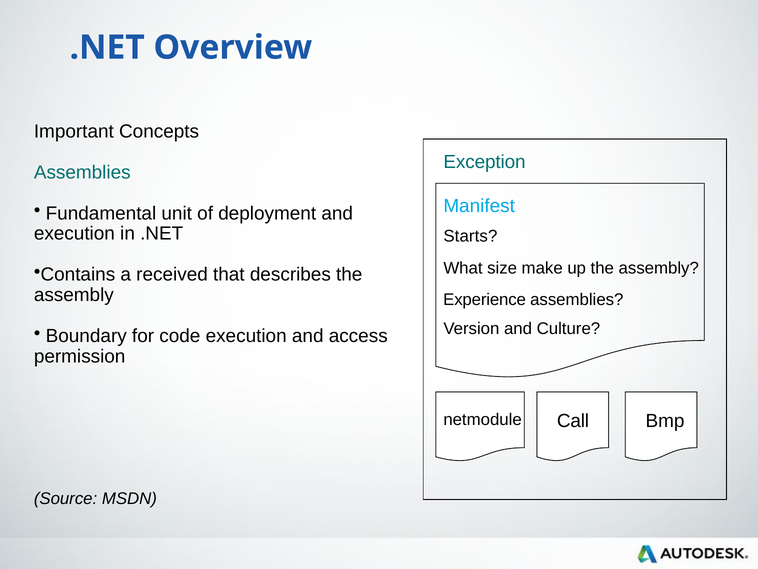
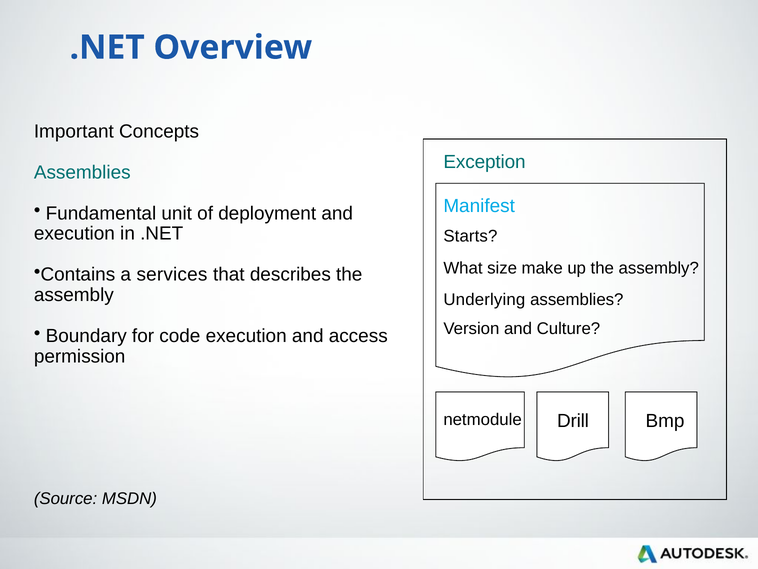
received: received -> services (172, 274)
Experience: Experience -> Underlying (484, 299)
Call: Call -> Drill (573, 421)
